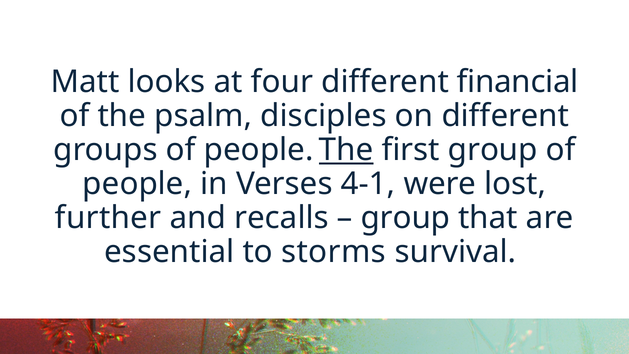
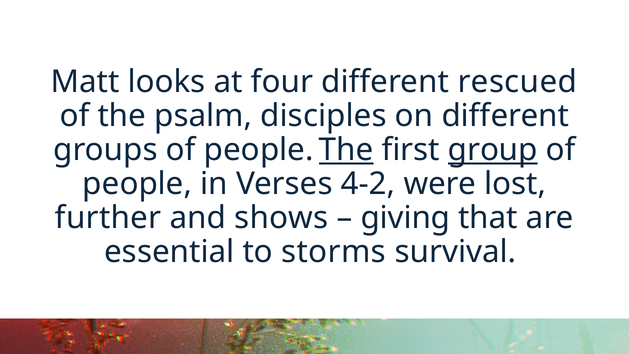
financial: financial -> rescued (517, 82)
group underline: none -> present (493, 150)
4-1: 4-1 -> 4-2 (368, 184)
recalls: recalls -> shows (281, 218)
group: group -> giving (405, 218)
